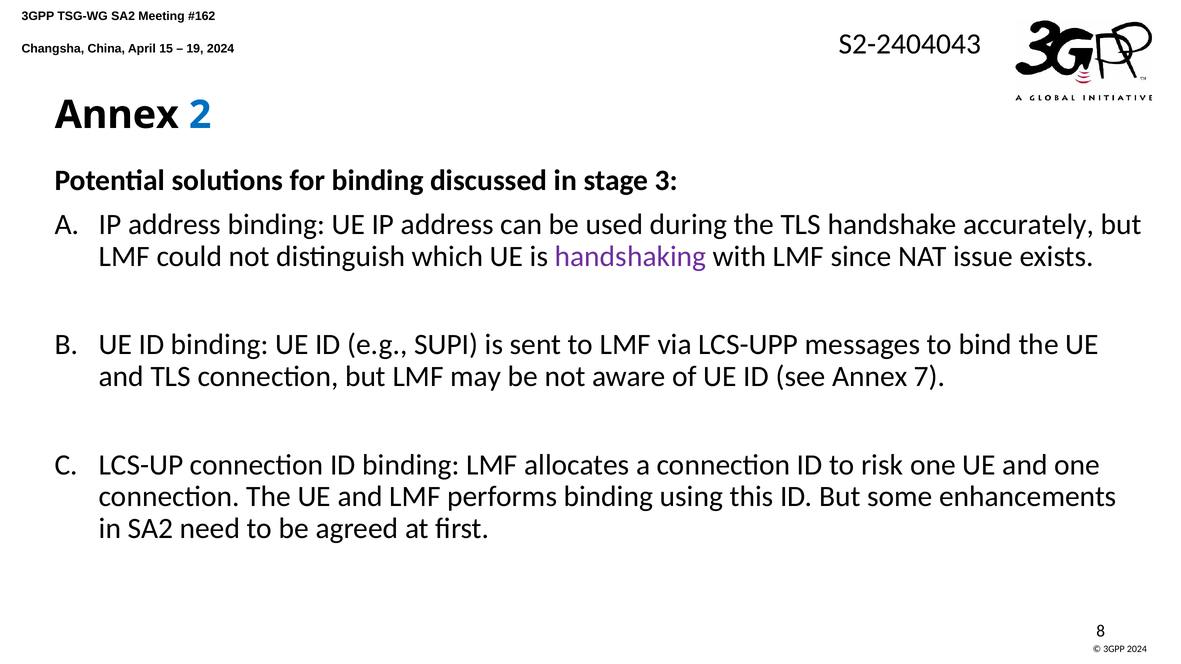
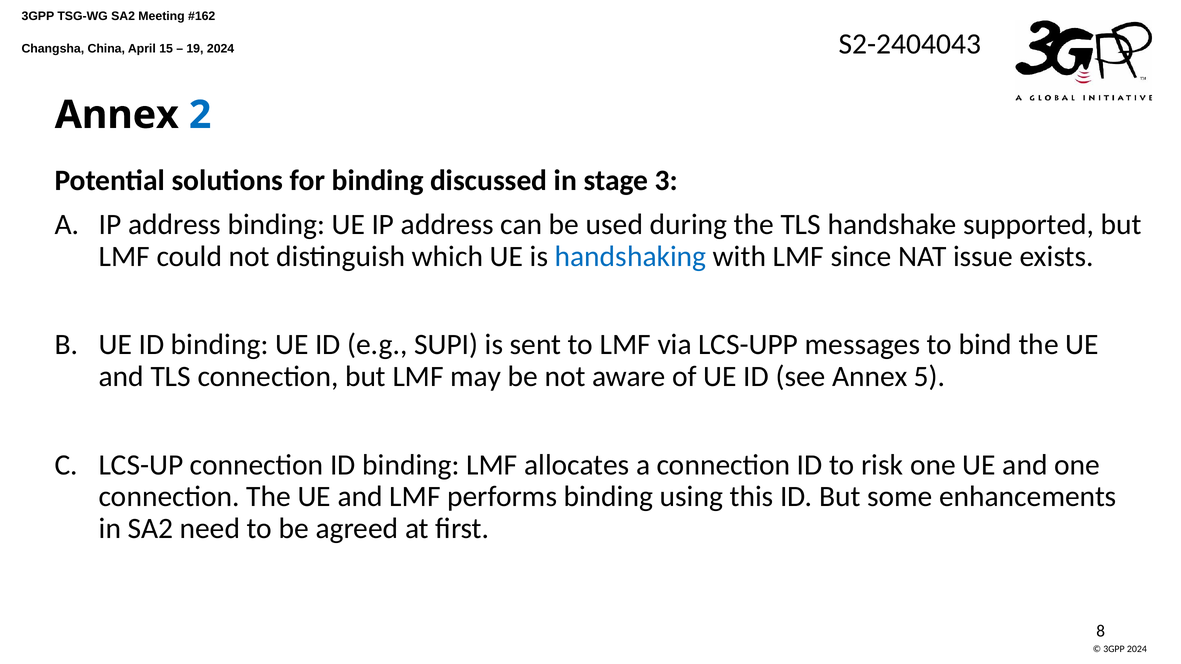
accurately: accurately -> supported (1029, 225)
handshaking colour: purple -> blue (631, 256)
7: 7 -> 5 (930, 377)
